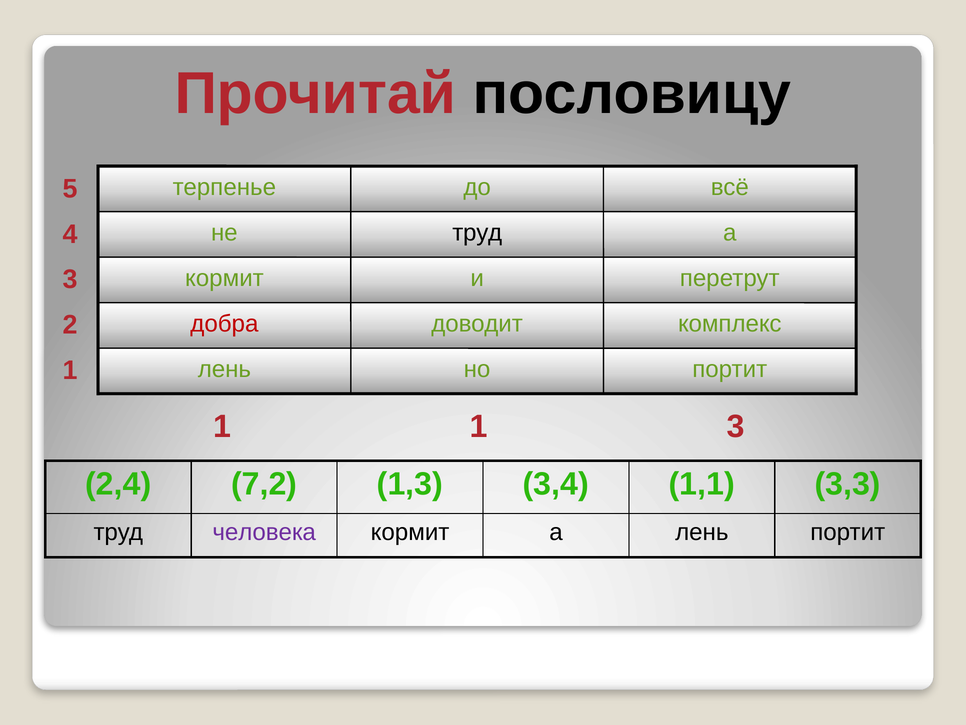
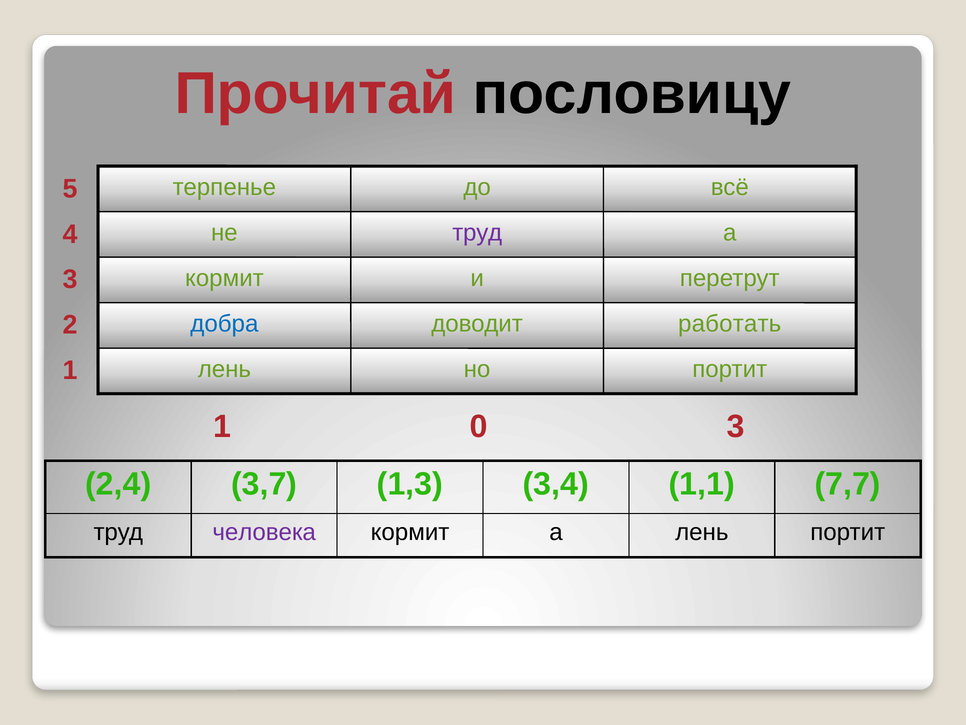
труд colour: black -> purple (477, 233)
добра colour: red -> blue (224, 323)
комплекс: комплекс -> работать (730, 323)
1 1: 1 -> 0 (479, 426)
7,2: 7,2 -> 3,7 (264, 484)
3,3: 3,3 -> 7,7 (848, 484)
